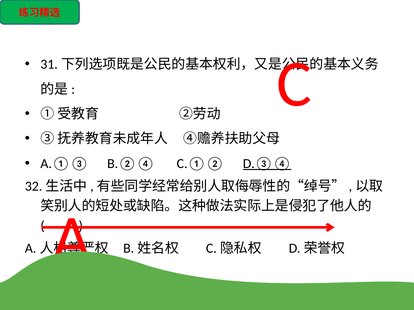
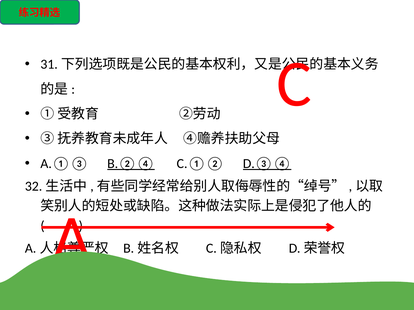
B.②④ underline: none -> present (131, 164)
